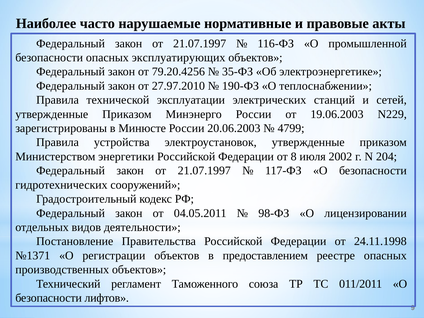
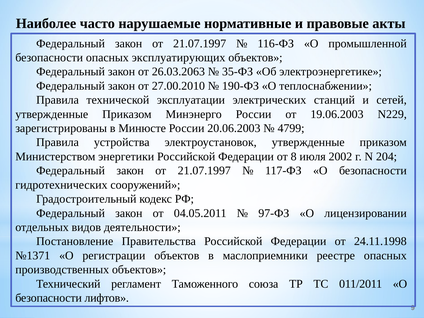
79.20.4256: 79.20.4256 -> 26.03.2063 (178, 72)
27.97.2010: 27.97.2010 -> 27.00.2010 (178, 86)
98-ФЗ: 98-ФЗ -> 97-ФЗ (274, 213)
предоставлением: предоставлением -> маслоприемники (265, 256)
